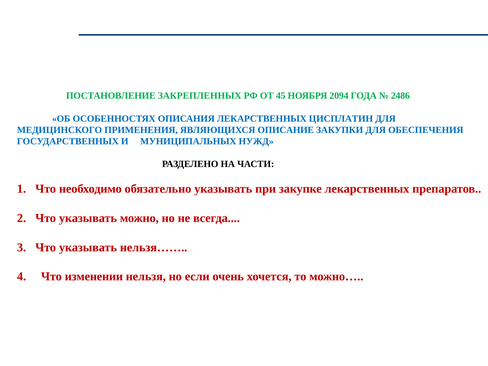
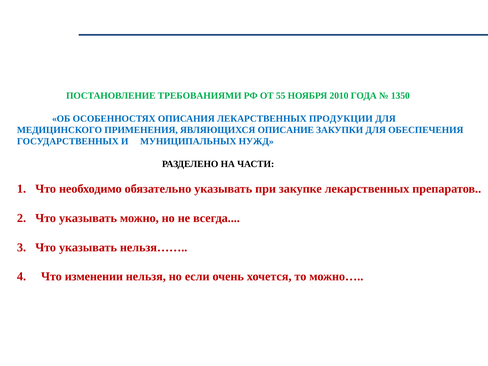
ЗАКРЕПЛЕННЫХ: ЗАКРЕПЛЕННЫХ -> ТРЕБОВАНИЯМИ (200, 96)
45: 45 -> 55 (281, 96)
2094: 2094 -> 2010 (339, 96)
2486: 2486 -> 1350 (400, 96)
ЦИСПЛАТИН: ЦИСПЛАТИН -> ПРОДУКЦИИ (341, 119)
